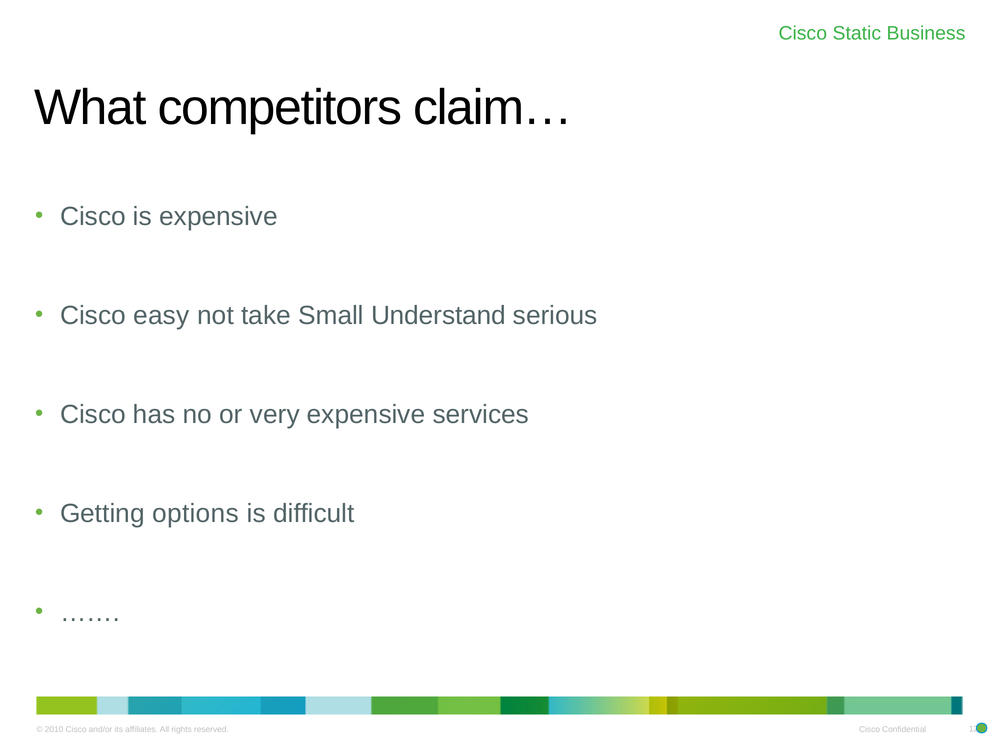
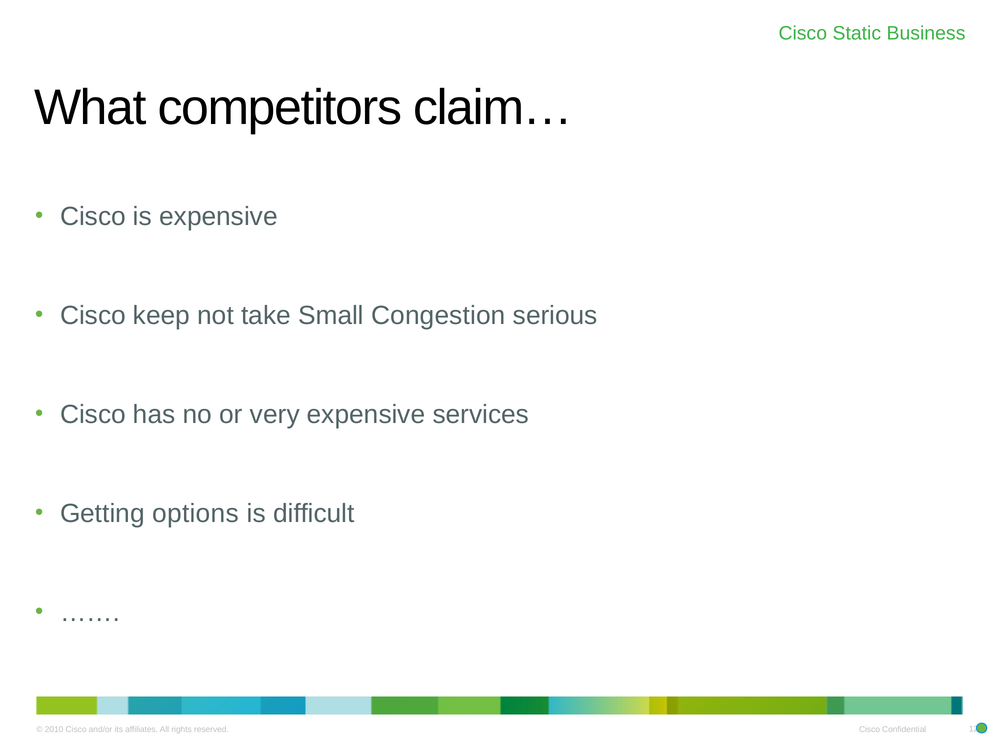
easy: easy -> keep (162, 316)
Understand: Understand -> Congestion (438, 316)
